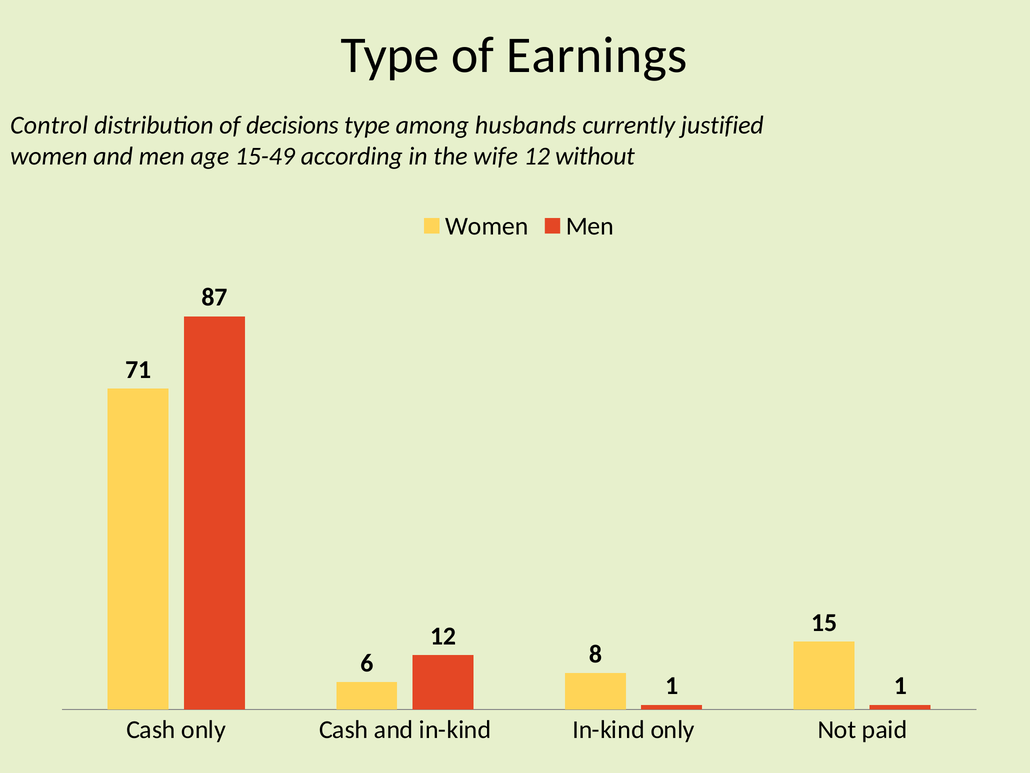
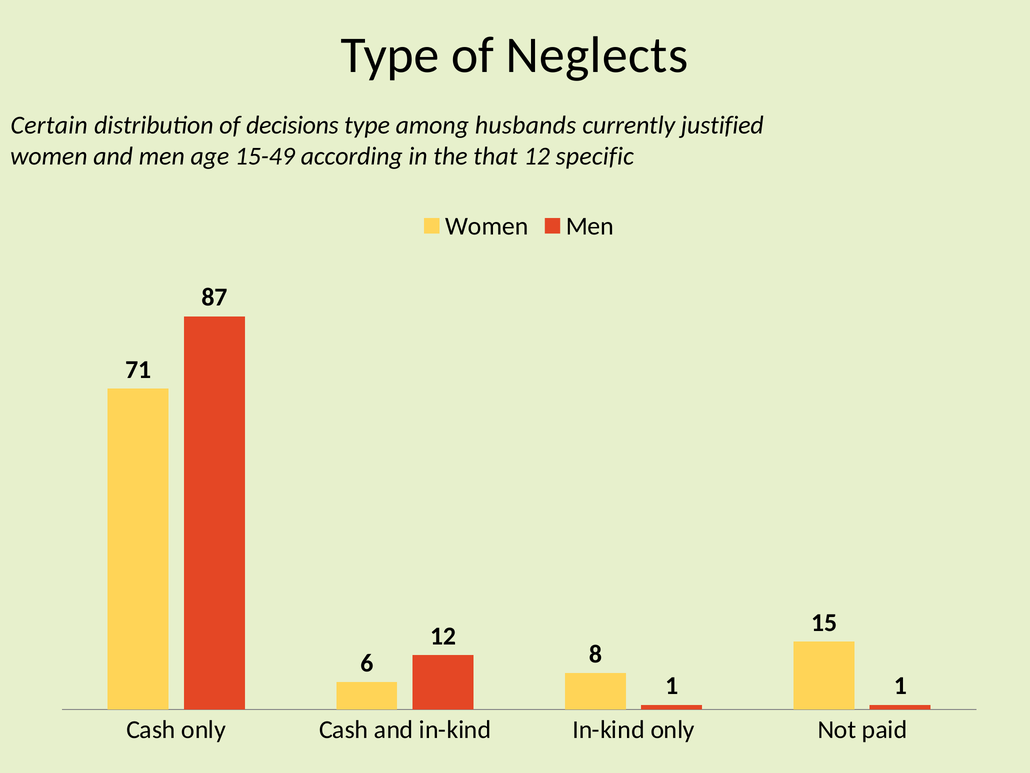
Earnings: Earnings -> Neglects (597, 55)
Control: Control -> Certain (49, 125)
wife: wife -> that (495, 156)
without: without -> specific (595, 156)
